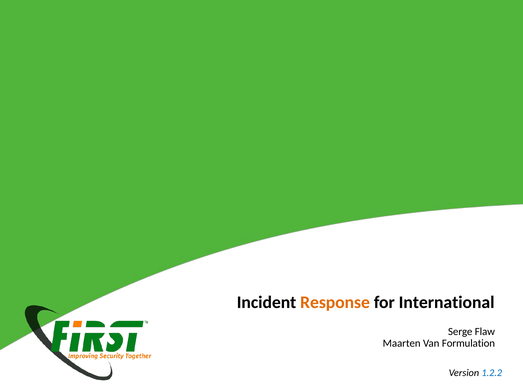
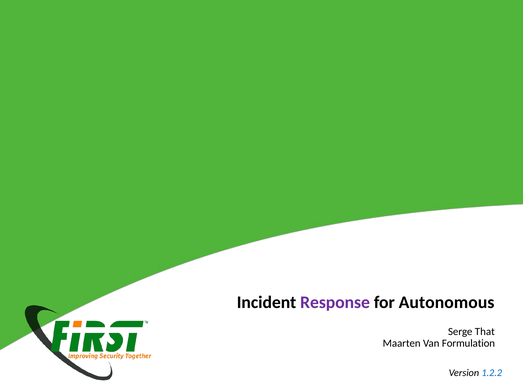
Response colour: orange -> purple (335, 303)
International: International -> Autonomous (447, 303)
Flaw: Flaw -> That (485, 332)
